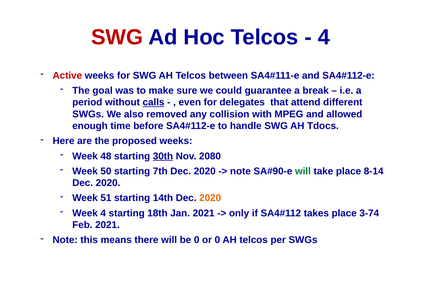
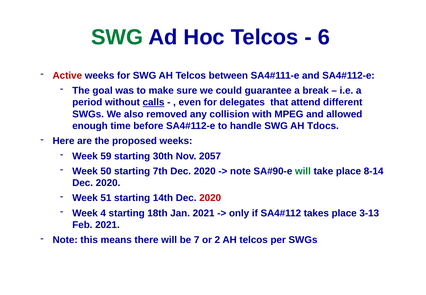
SWG colour: red -> green (117, 37)
4: 4 -> 6 (324, 37)
48: 48 -> 59 (106, 156)
30th underline: present -> none (163, 156)
2080: 2080 -> 2057 (210, 156)
2020 colour: orange -> red (210, 198)
3-74: 3-74 -> 3-13 (369, 213)
be 0: 0 -> 7 (197, 240)
or 0: 0 -> 2 (217, 240)
